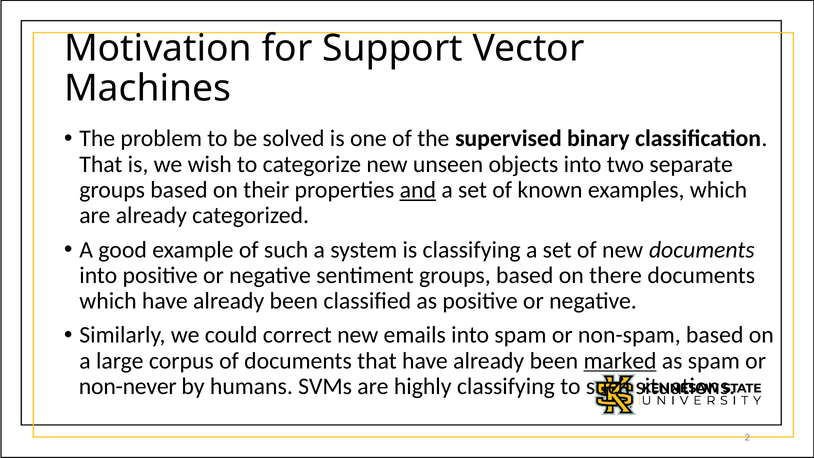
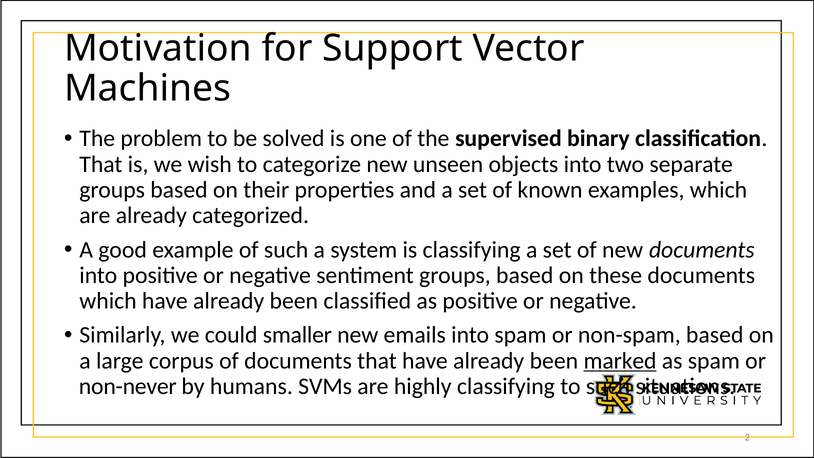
and underline: present -> none (418, 190)
there: there -> these (616, 275)
correct: correct -> smaller (297, 335)
